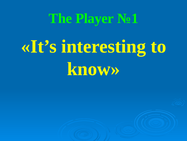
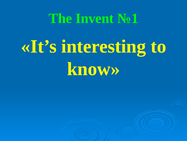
Player: Player -> Invent (95, 18)
